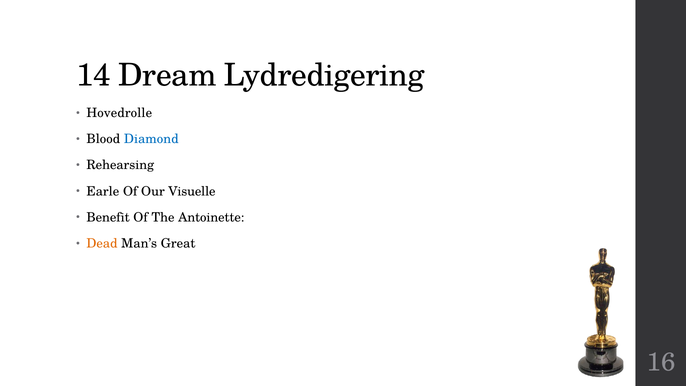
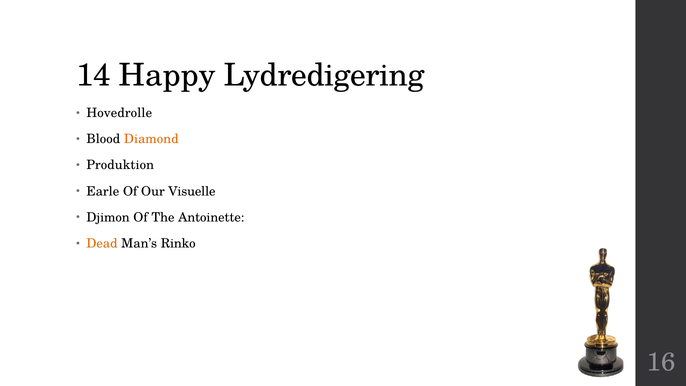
Dream: Dream -> Happy (167, 75)
Diamond colour: blue -> orange (151, 139)
Rehearsing: Rehearsing -> Produktion (120, 165)
Benefit: Benefit -> Djimon (108, 217)
Great: Great -> Rinko (178, 244)
